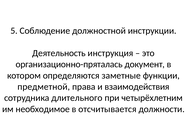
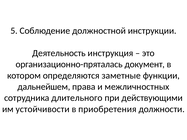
предметной: предметной -> дальнейшем (44, 87)
взаимодействия: взаимодействия -> межличностных (137, 87)
четырёхлетним: четырёхлетним -> действующими (152, 98)
необходимое: необходимое -> устойчивости (43, 109)
отсчитывается: отсчитывается -> приобретения (107, 109)
